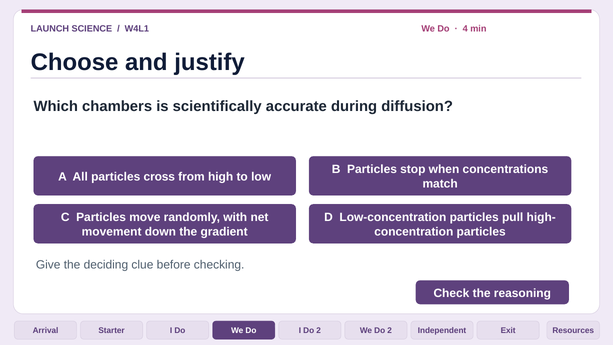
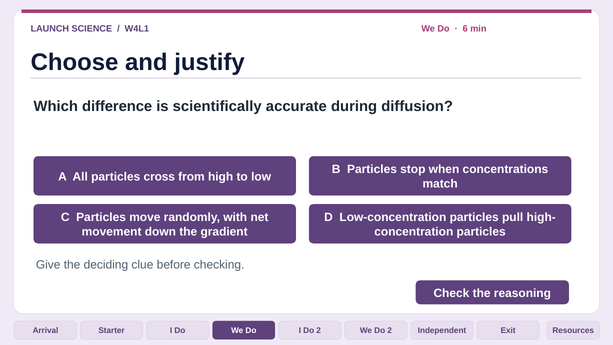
4: 4 -> 6 (465, 29)
chambers: chambers -> difference (117, 106)
